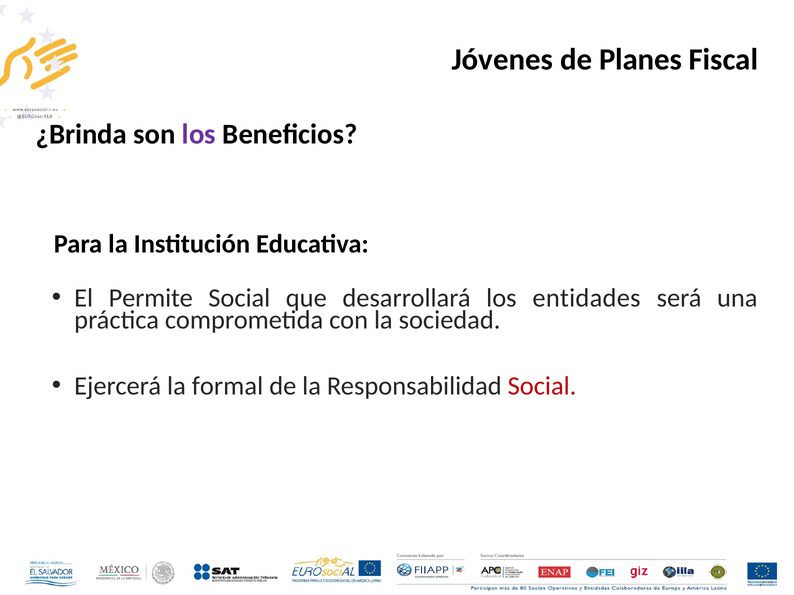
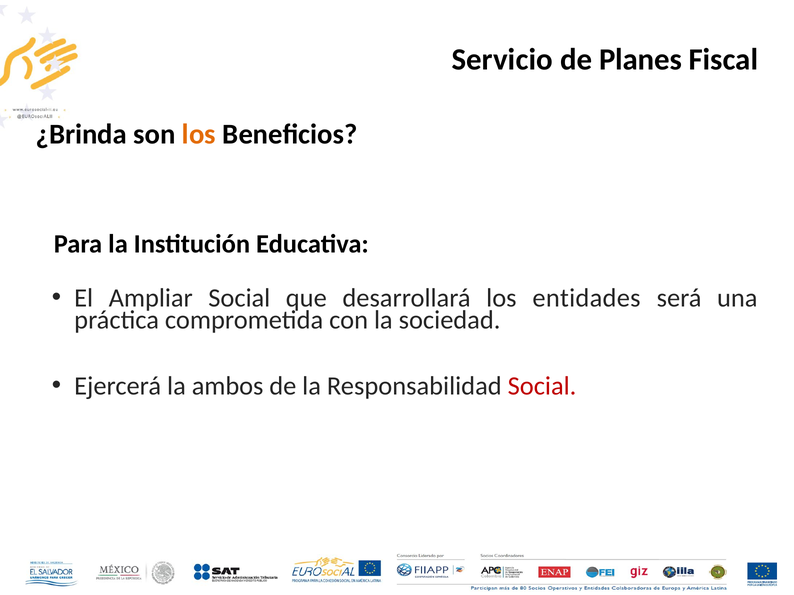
Jóvenes: Jóvenes -> Servicio (502, 60)
los colour: purple -> orange (199, 134)
Permite: Permite -> Ampliar (151, 298)
formal: formal -> ambos (228, 386)
